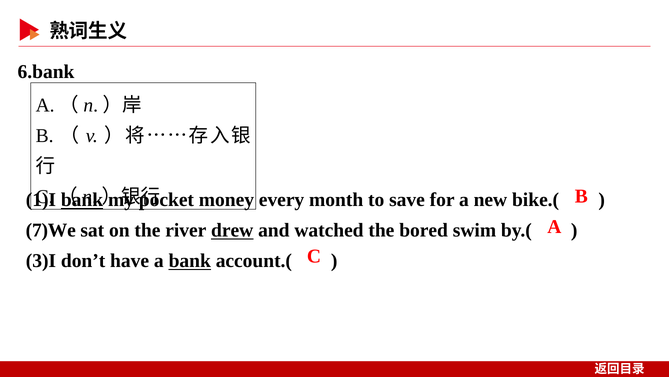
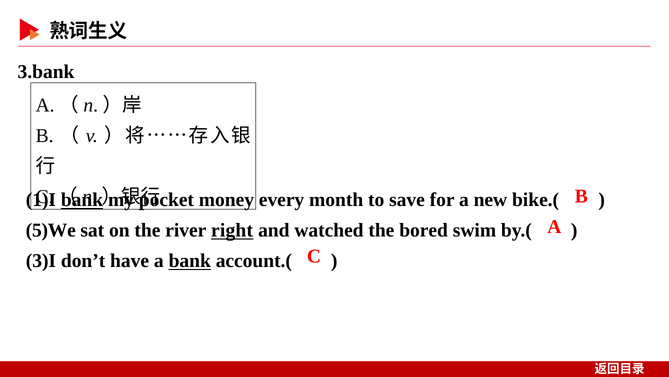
6.bank: 6.bank -> 3.bank (46, 72)
7)We: 7)We -> 5)We (51, 230)
drew: drew -> right (232, 230)
